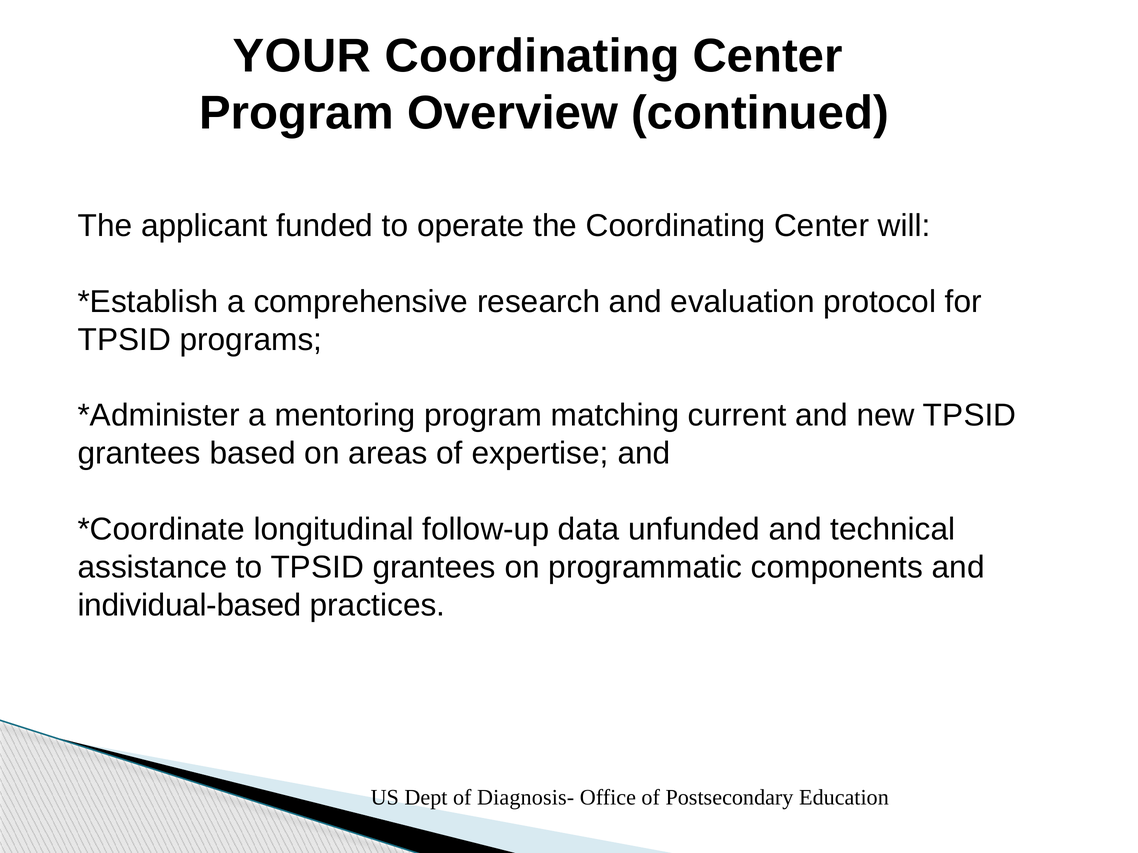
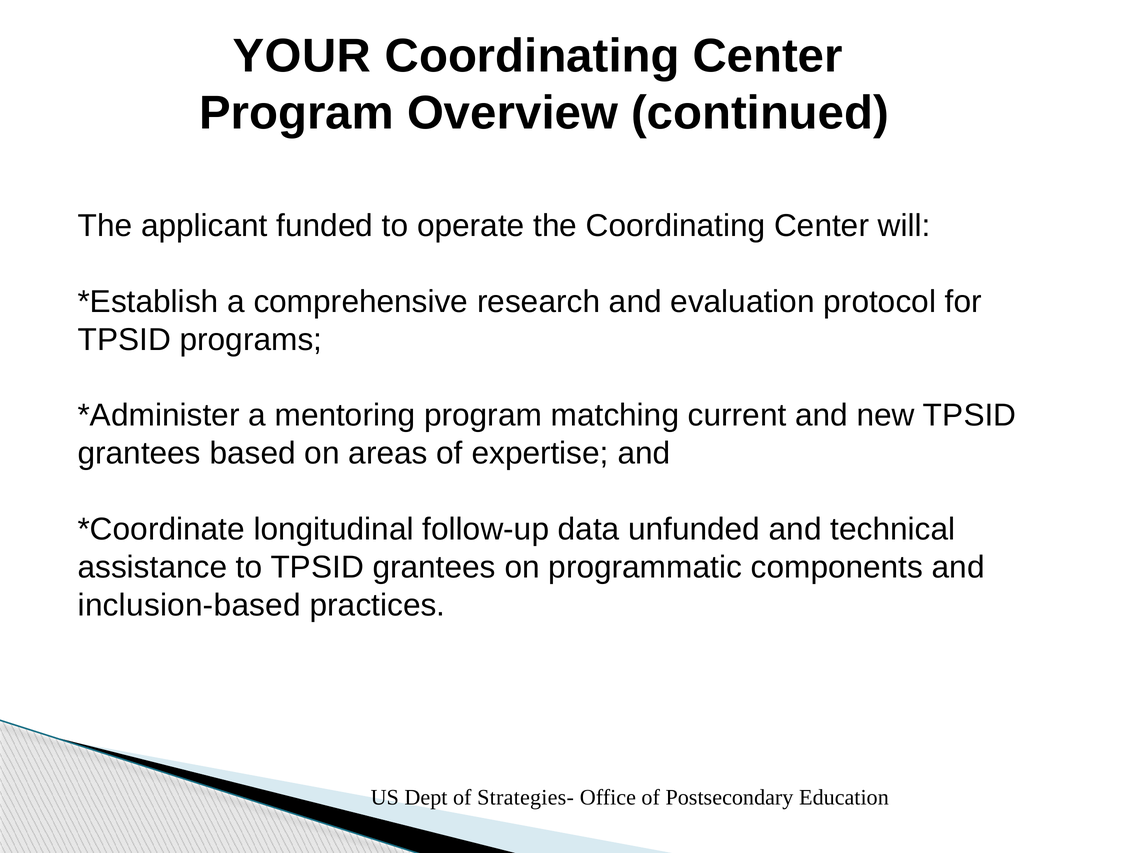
individual-based: individual-based -> inclusion-based (189, 606)
Diagnosis-: Diagnosis- -> Strategies- (526, 798)
